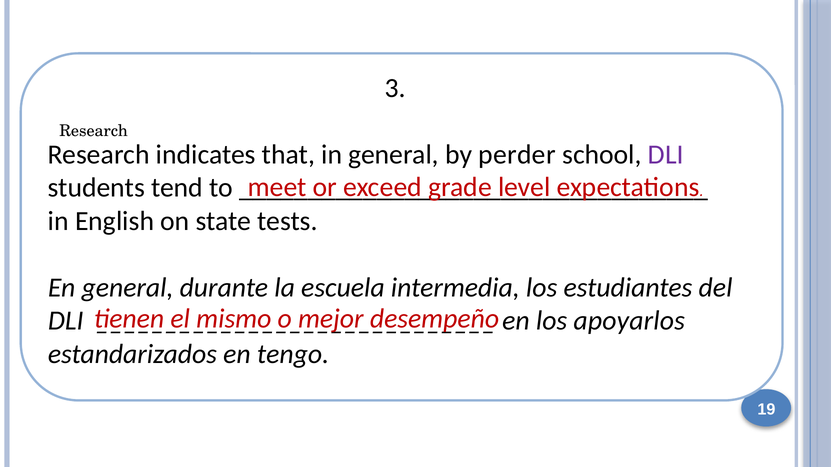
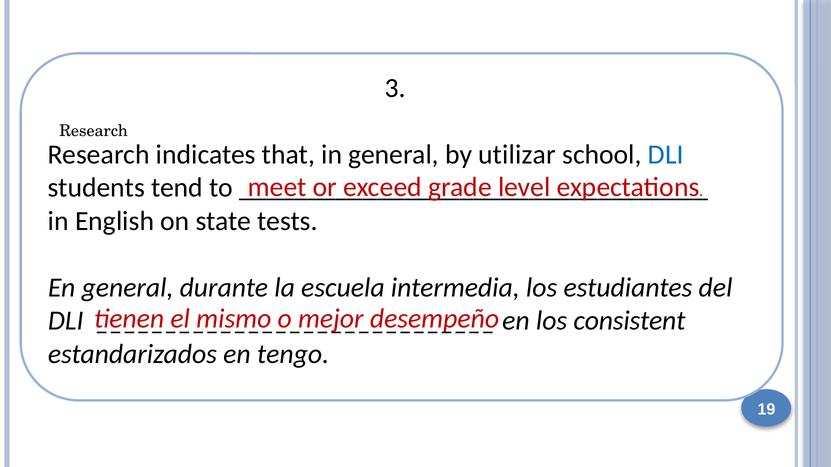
perder: perder -> utilizar (517, 155)
DLI colour: purple -> blue (666, 155)
apoyarlos: apoyarlos -> consistent (629, 321)
